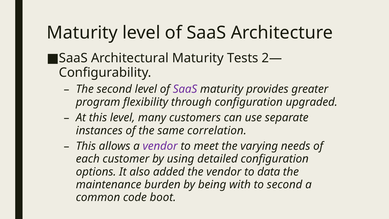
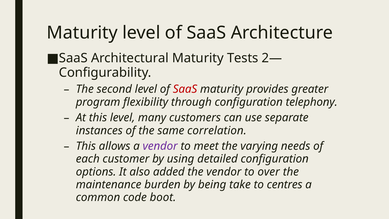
SaaS colour: purple -> red (185, 89)
upgraded: upgraded -> telephony (312, 102)
data: data -> over (269, 172)
with: with -> take (240, 184)
to second: second -> centres (285, 184)
